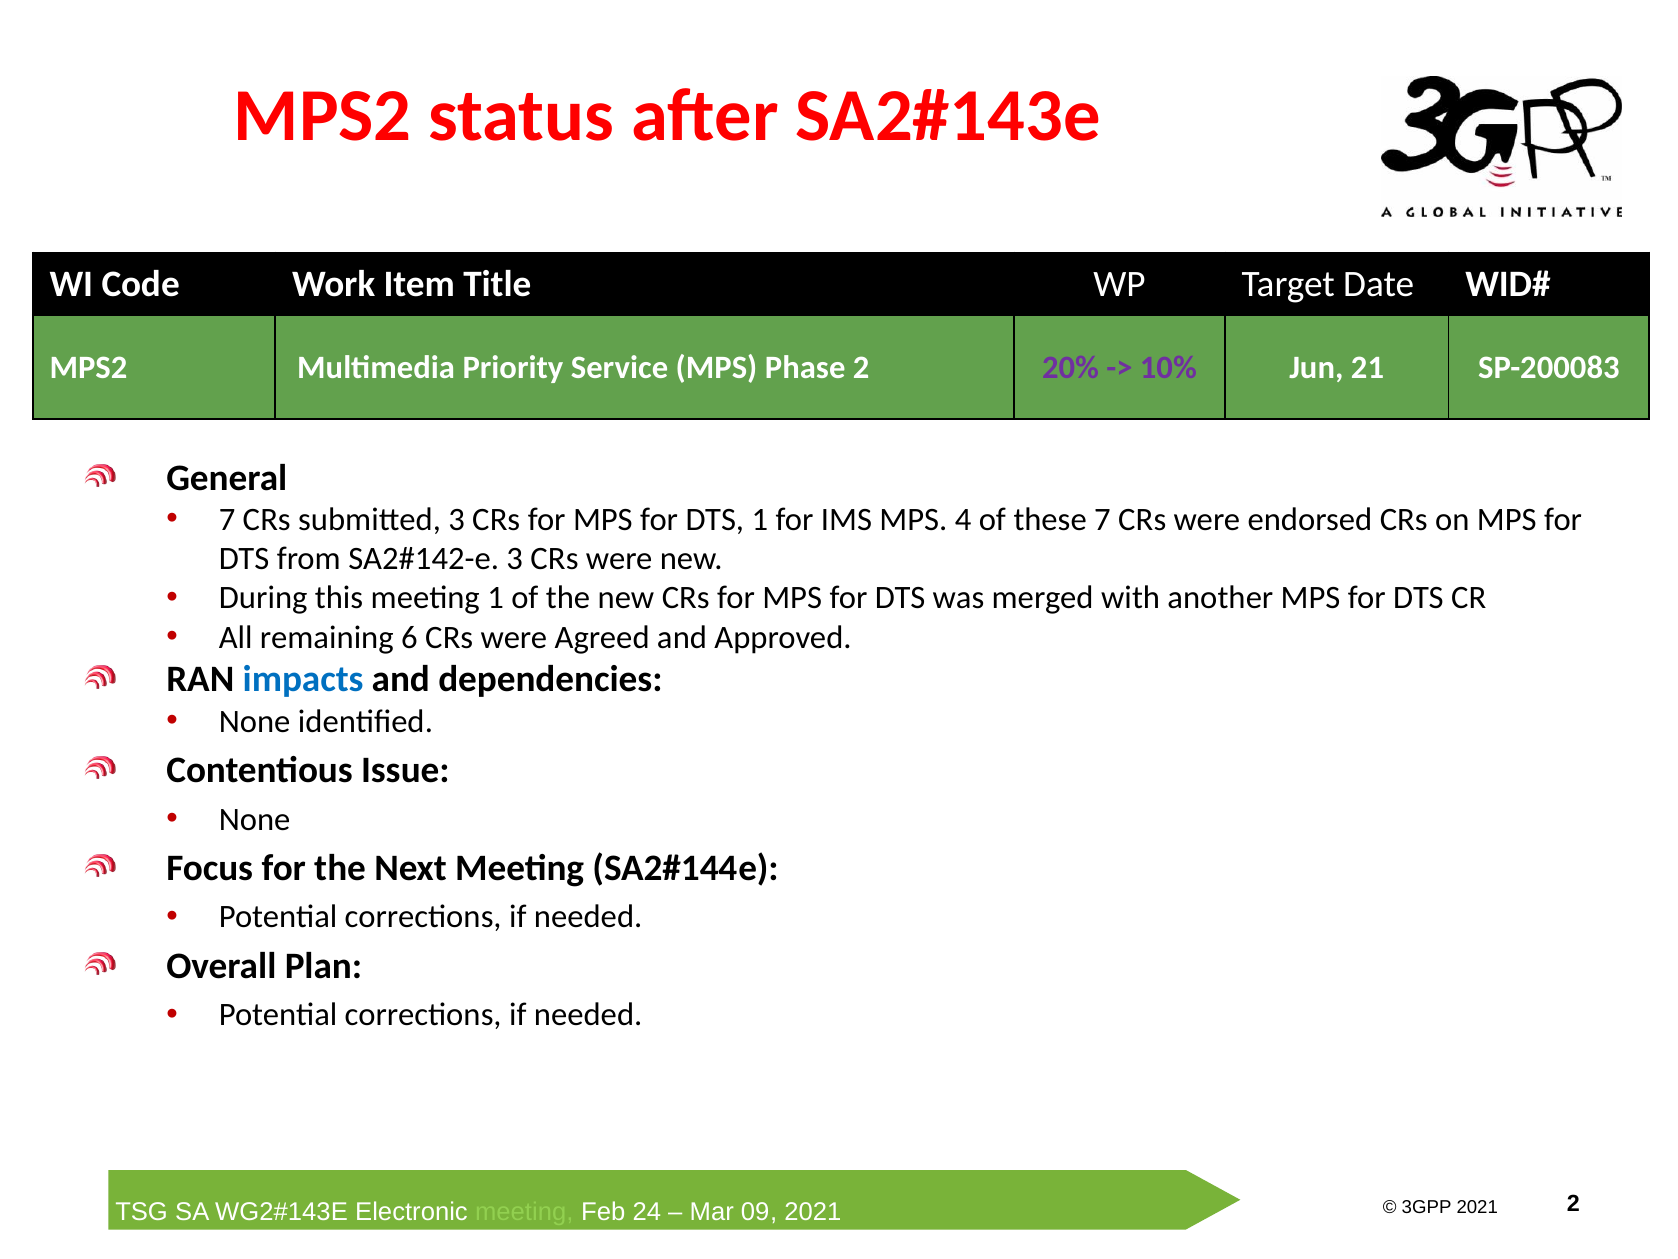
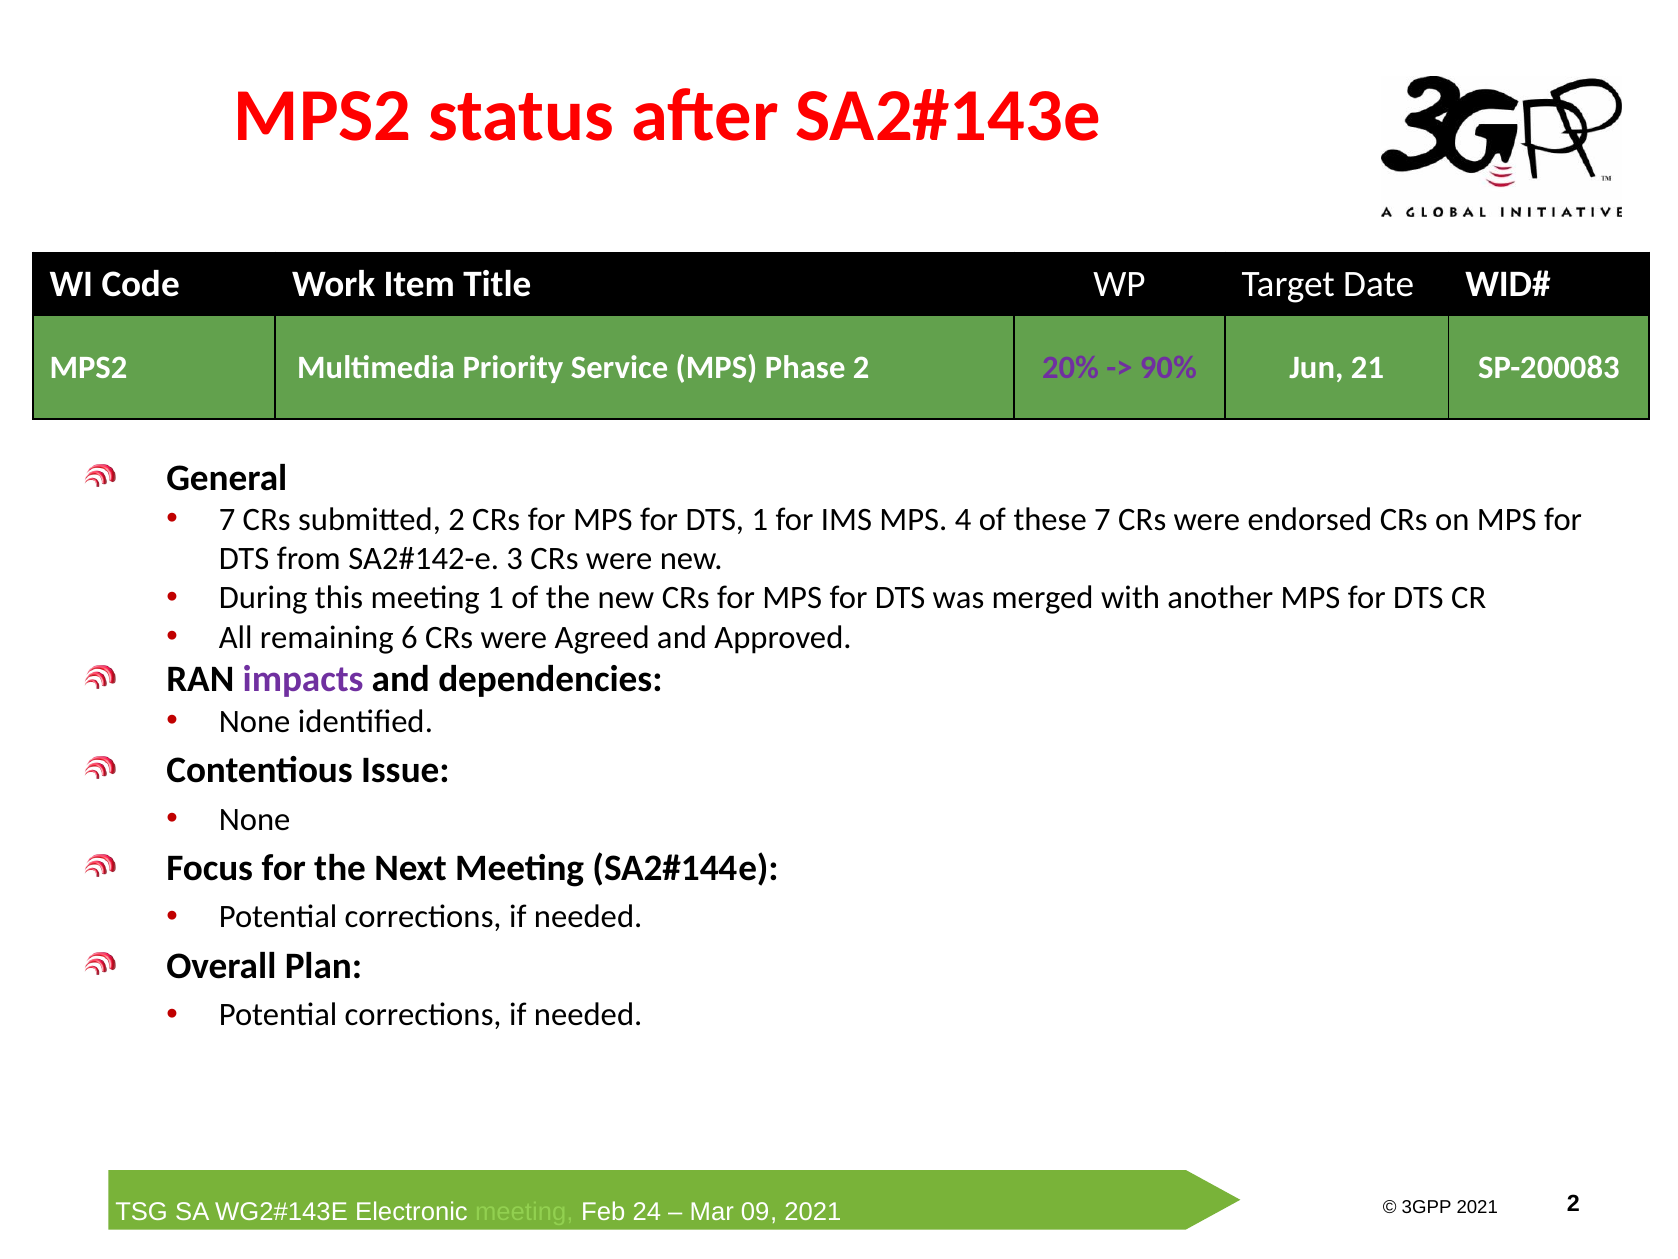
10%: 10% -> 90% (1168, 367)
submitted 3: 3 -> 2 (457, 520)
impacts colour: blue -> purple (303, 679)
